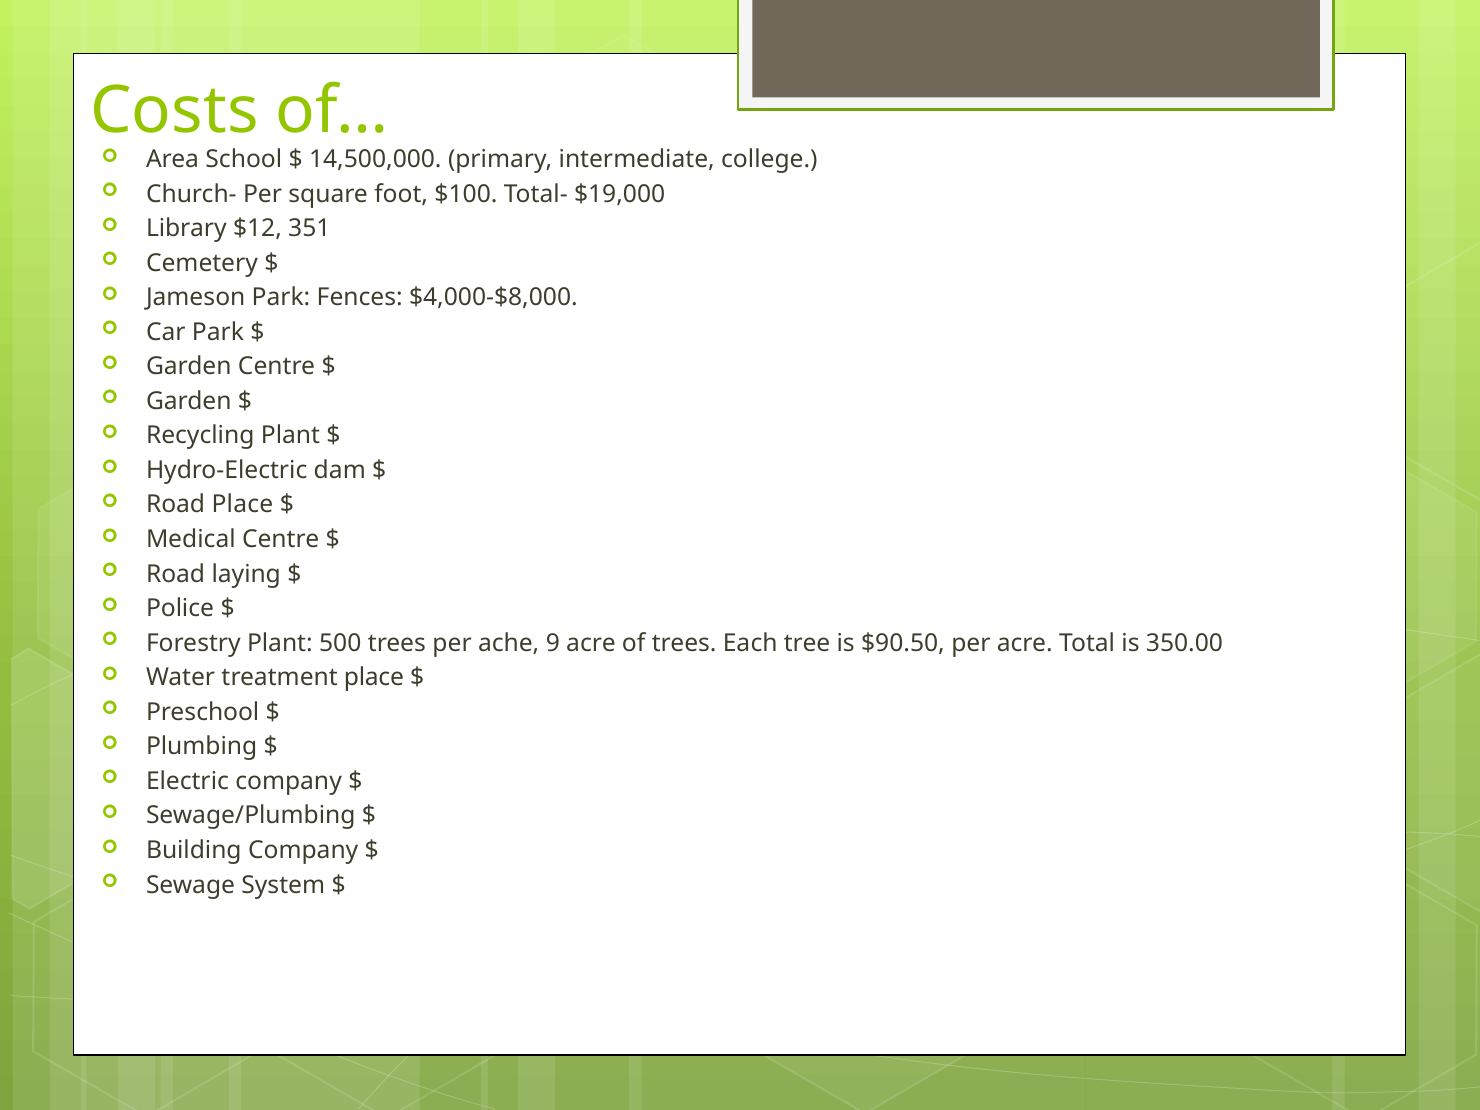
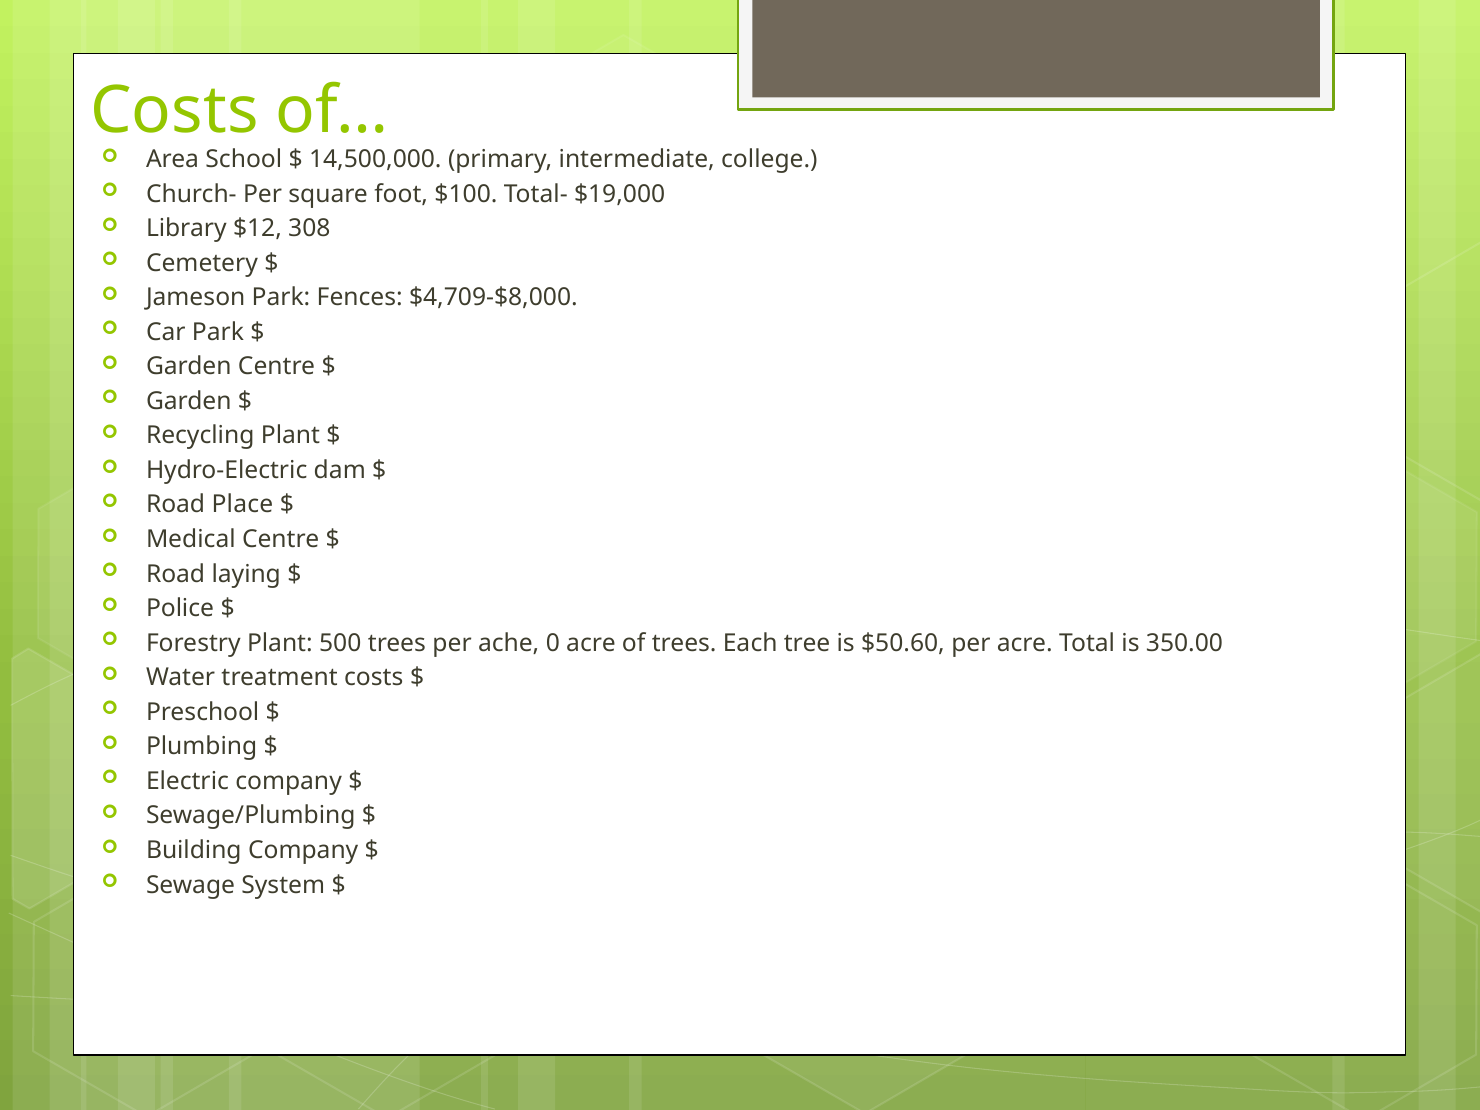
351: 351 -> 308 (309, 228)
$4,000-$8,000: $4,000-$8,000 -> $4,709-$8,000 (493, 298)
9: 9 -> 0 (553, 643)
$90.50: $90.50 -> $50.60 (903, 643)
treatment place: place -> costs (374, 678)
